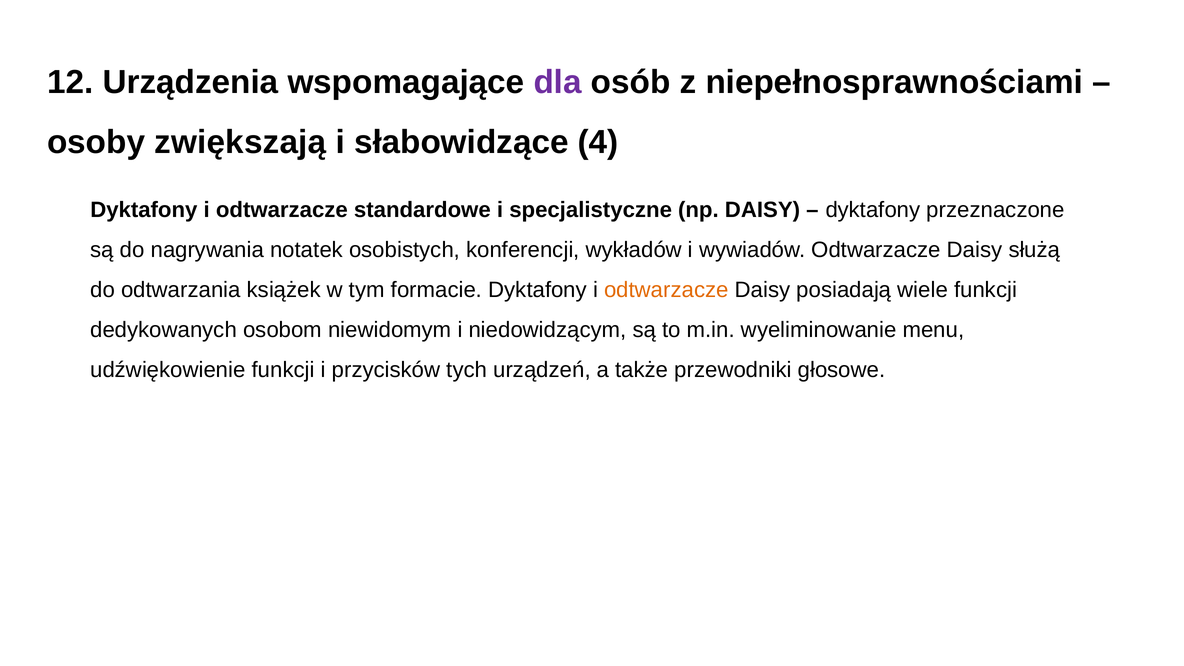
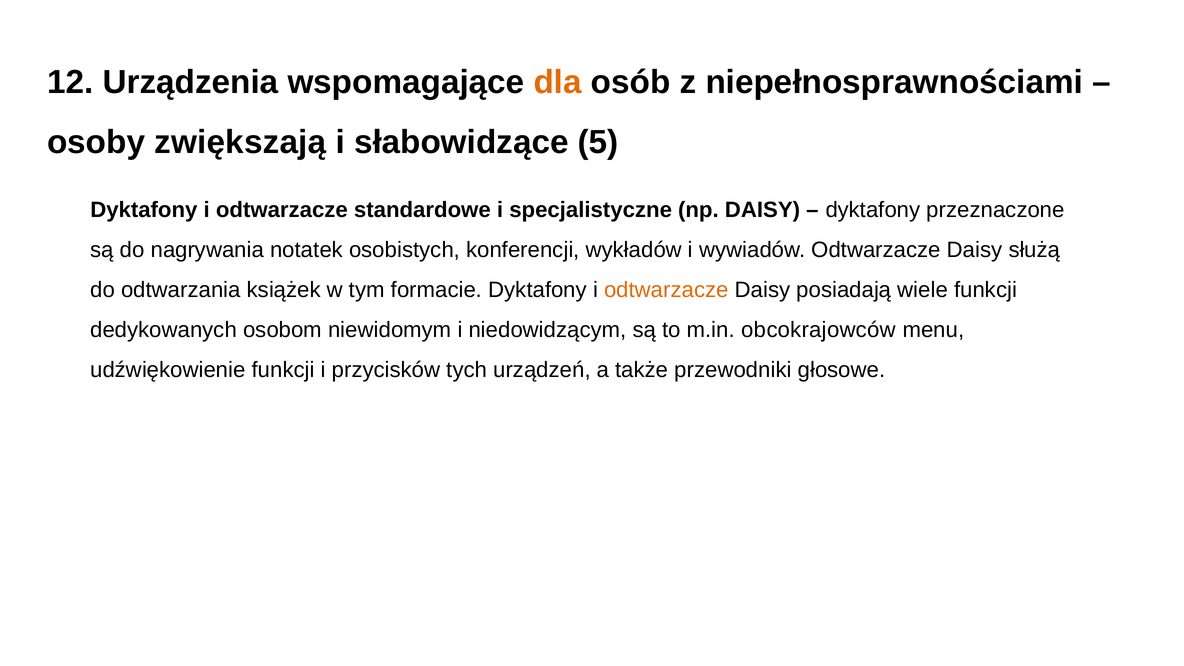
dla colour: purple -> orange (558, 82)
4: 4 -> 5 (598, 142)
wyeliminowanie: wyeliminowanie -> obcokrajowców (819, 330)
